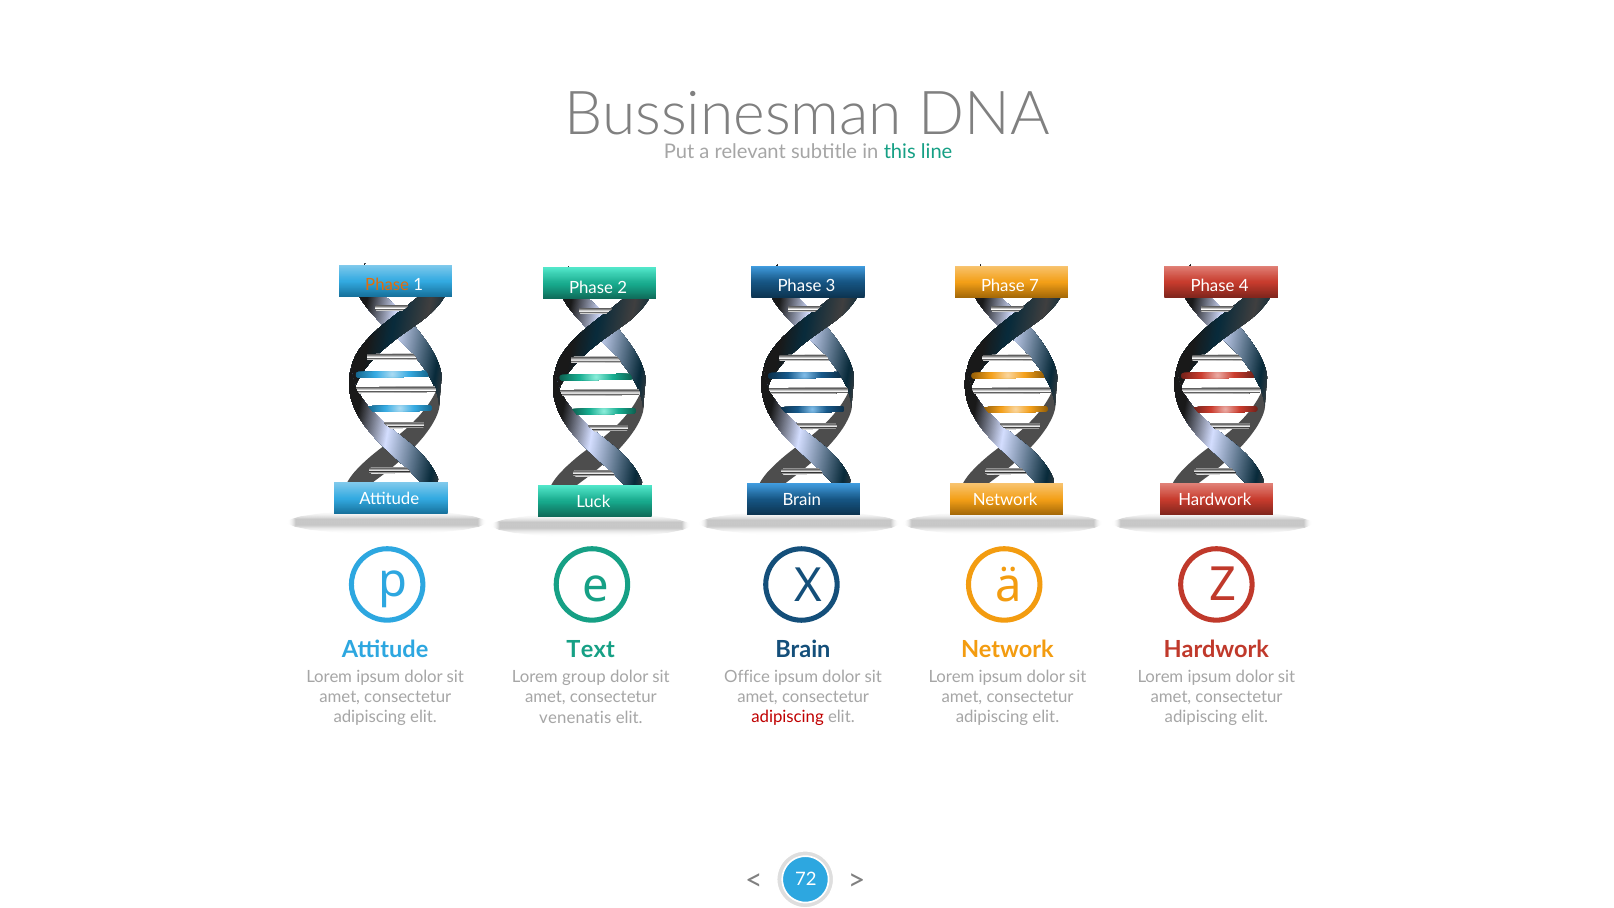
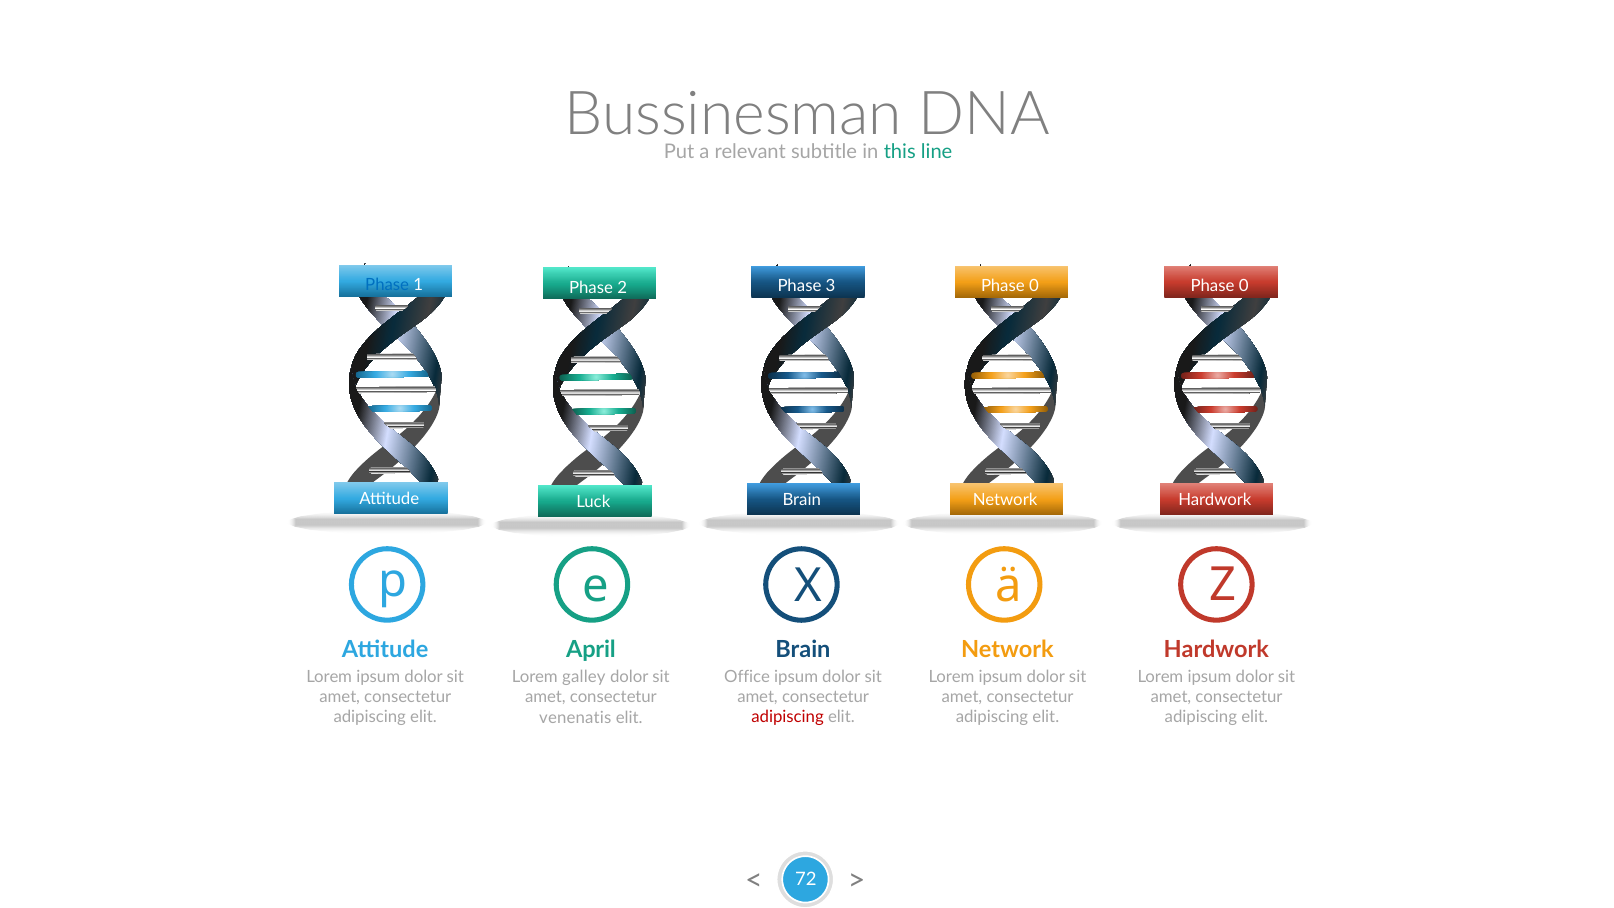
Phase colour: orange -> blue (387, 285)
7: 7 -> 0 (1034, 286)
4: 4 -> 0 (1244, 286)
Text: Text -> April (591, 650)
group: group -> galley (584, 677)
